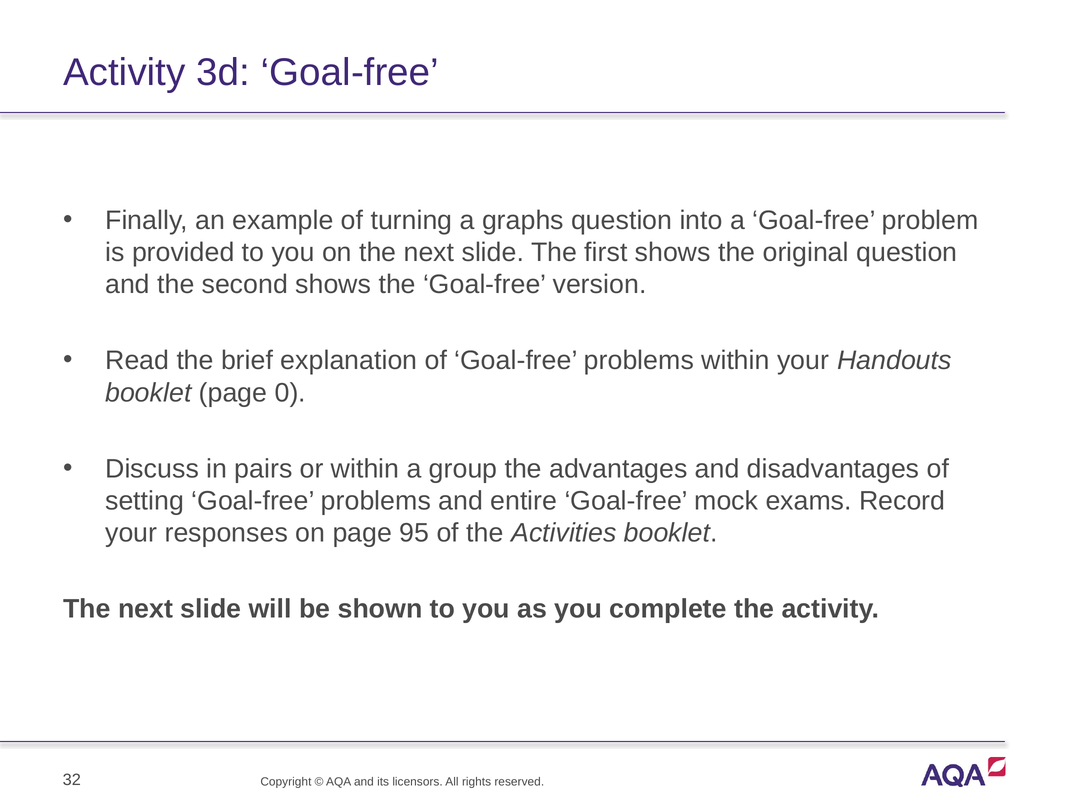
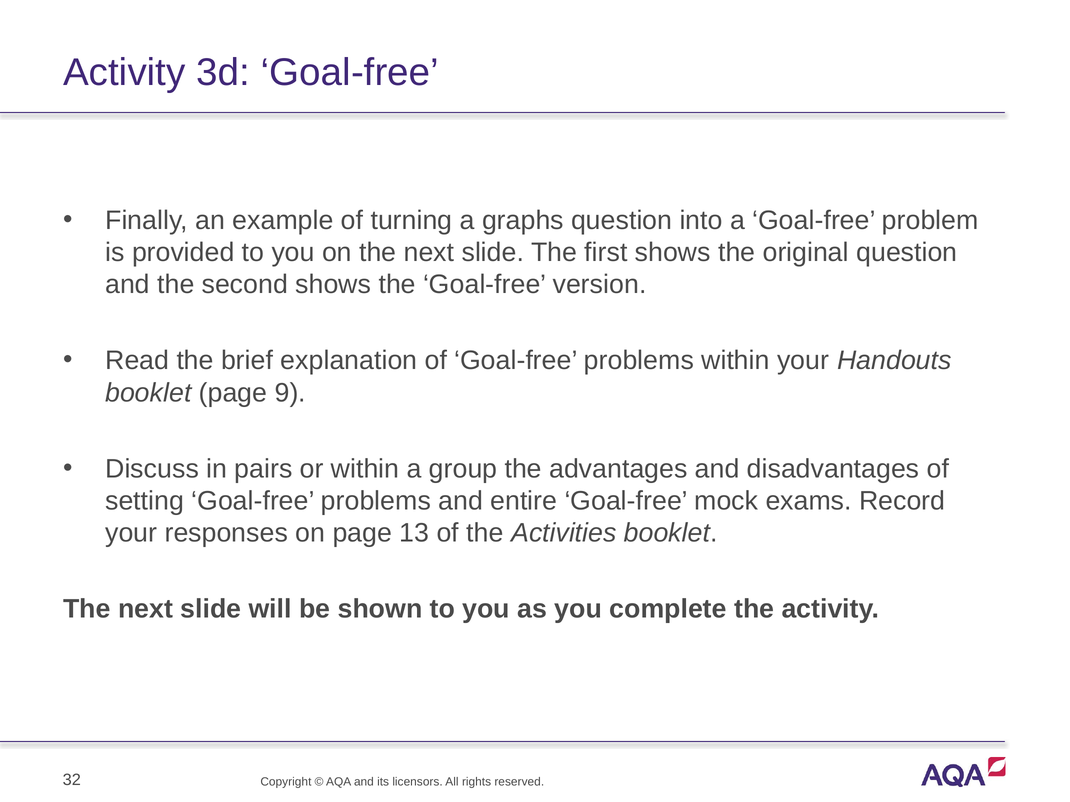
0: 0 -> 9 (290, 393)
95: 95 -> 13 (414, 533)
